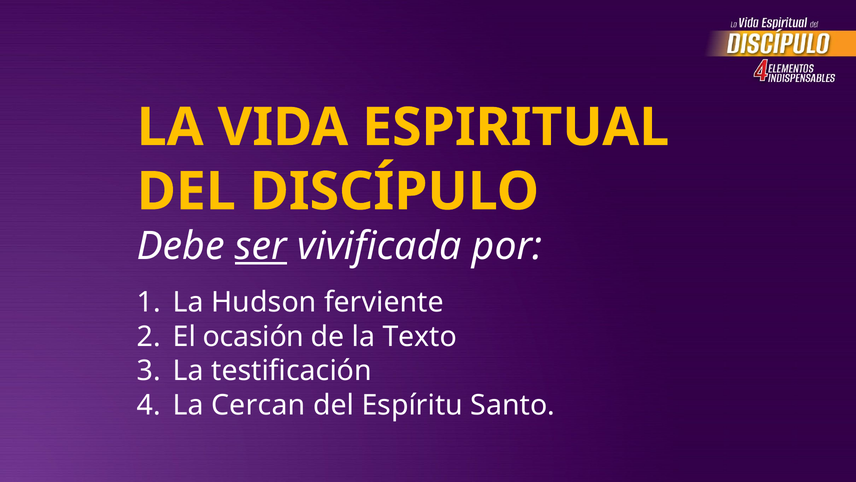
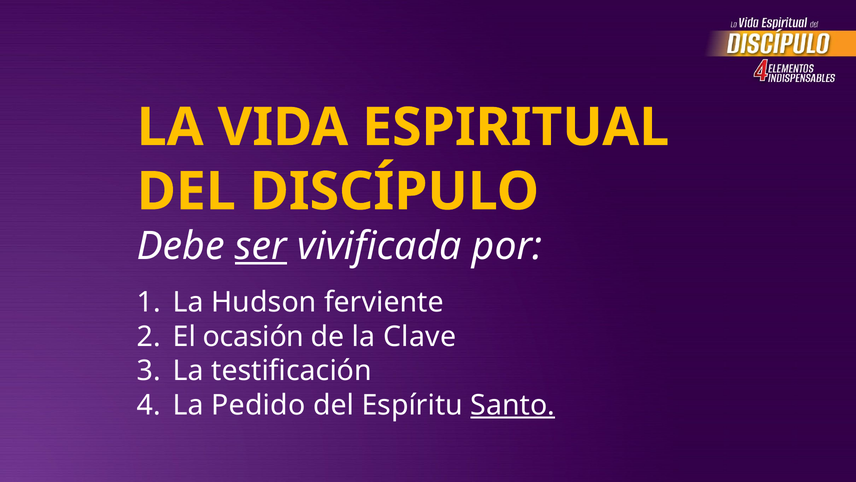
Texto: Texto -> Clave (420, 336)
Cercan: Cercan -> Pedido (258, 405)
Santo underline: none -> present (513, 405)
